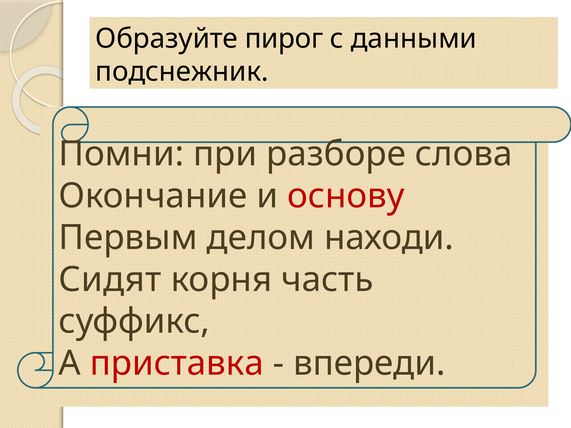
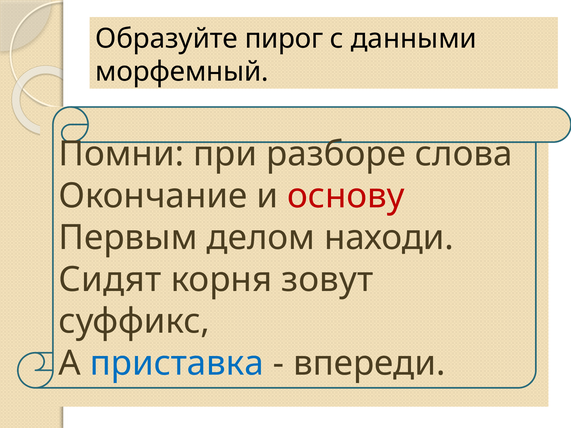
подснежник: подснежник -> морфемный (182, 72)
часть: часть -> зовут (327, 280)
приставка colour: red -> blue (177, 363)
